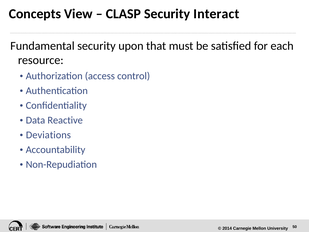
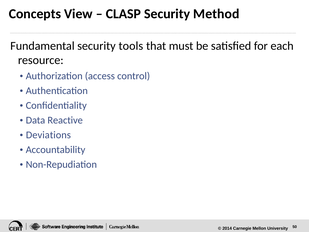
Interact: Interact -> Method (216, 14)
upon: upon -> tools (131, 46)
